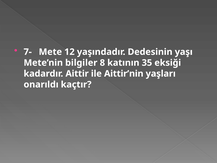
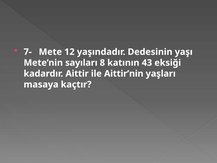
bilgiler: bilgiler -> sayıları (81, 63)
35: 35 -> 43 (147, 63)
onarıldı: onarıldı -> masaya (41, 84)
